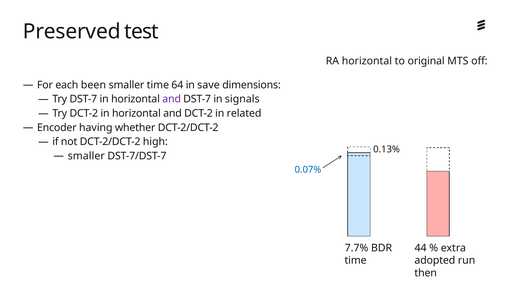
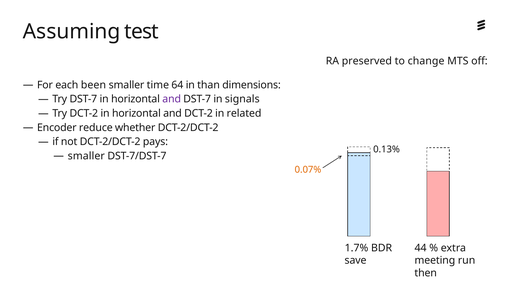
Preserved: Preserved -> Assuming (72, 31)
RA horizontal: horizontal -> preserved (367, 61)
original: original -> change (426, 61)
save: save -> than (209, 85)
having: having -> reduce (96, 128)
high: high -> pays (155, 142)
0.07% colour: blue -> orange (308, 170)
7.7%: 7.7% -> 1.7% (356, 248)
time: time -> save (356, 261)
adopted: adopted -> meeting (435, 261)
